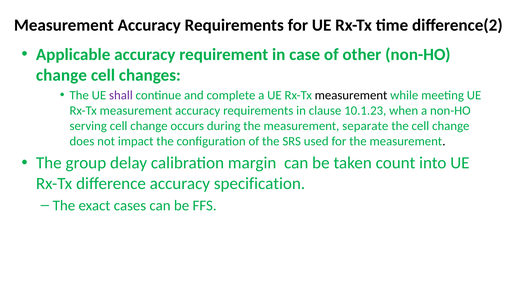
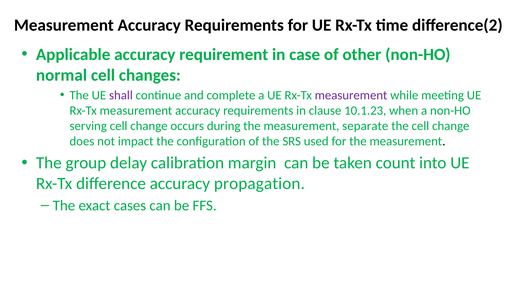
change: change -> normal (61, 75)
measurement colour: black -> purple (351, 95)
specification: specification -> propagation (259, 183)
